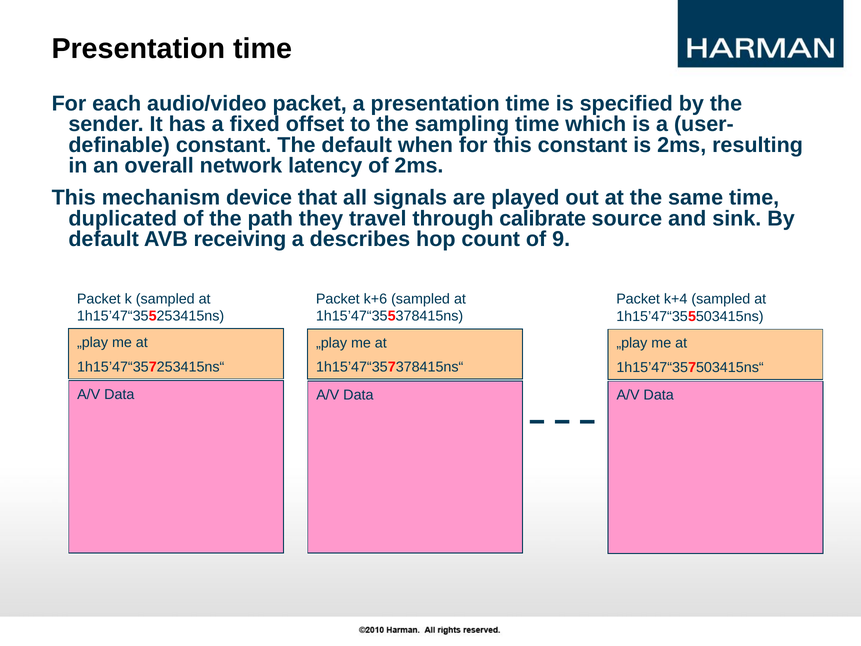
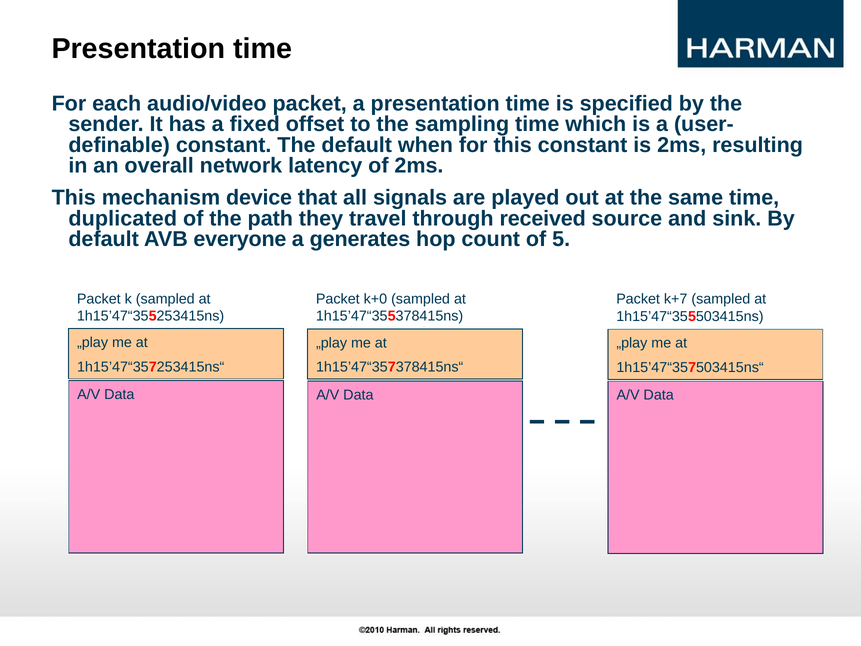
calibrate: calibrate -> received (543, 218)
receiving: receiving -> everyone (240, 239)
describes: describes -> generates (360, 239)
9: 9 -> 5 (561, 239)
k+6: k+6 -> k+0 (375, 299)
k+4: k+4 -> k+7 (676, 299)
